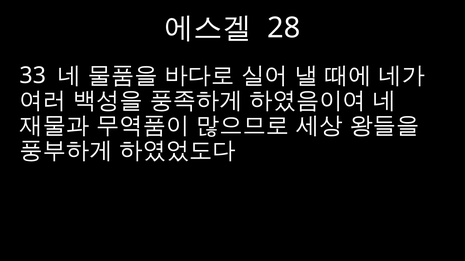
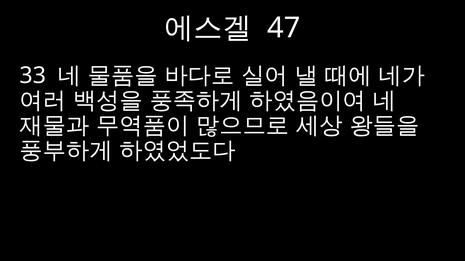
28: 28 -> 47 (284, 28)
